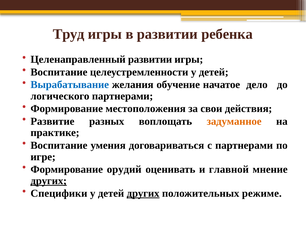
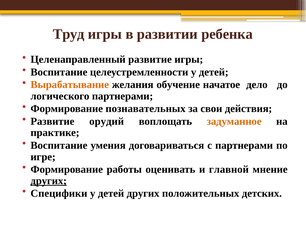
Целенаправленный развитии: развитии -> развитие (150, 60)
Вырабатывание colour: blue -> orange (70, 85)
местоположения: местоположения -> познавательных (146, 109)
разных: разных -> орудий (107, 122)
орудий: орудий -> работы (124, 170)
других underline: present -> none (143, 194)
режиме: режиме -> детских (262, 194)
